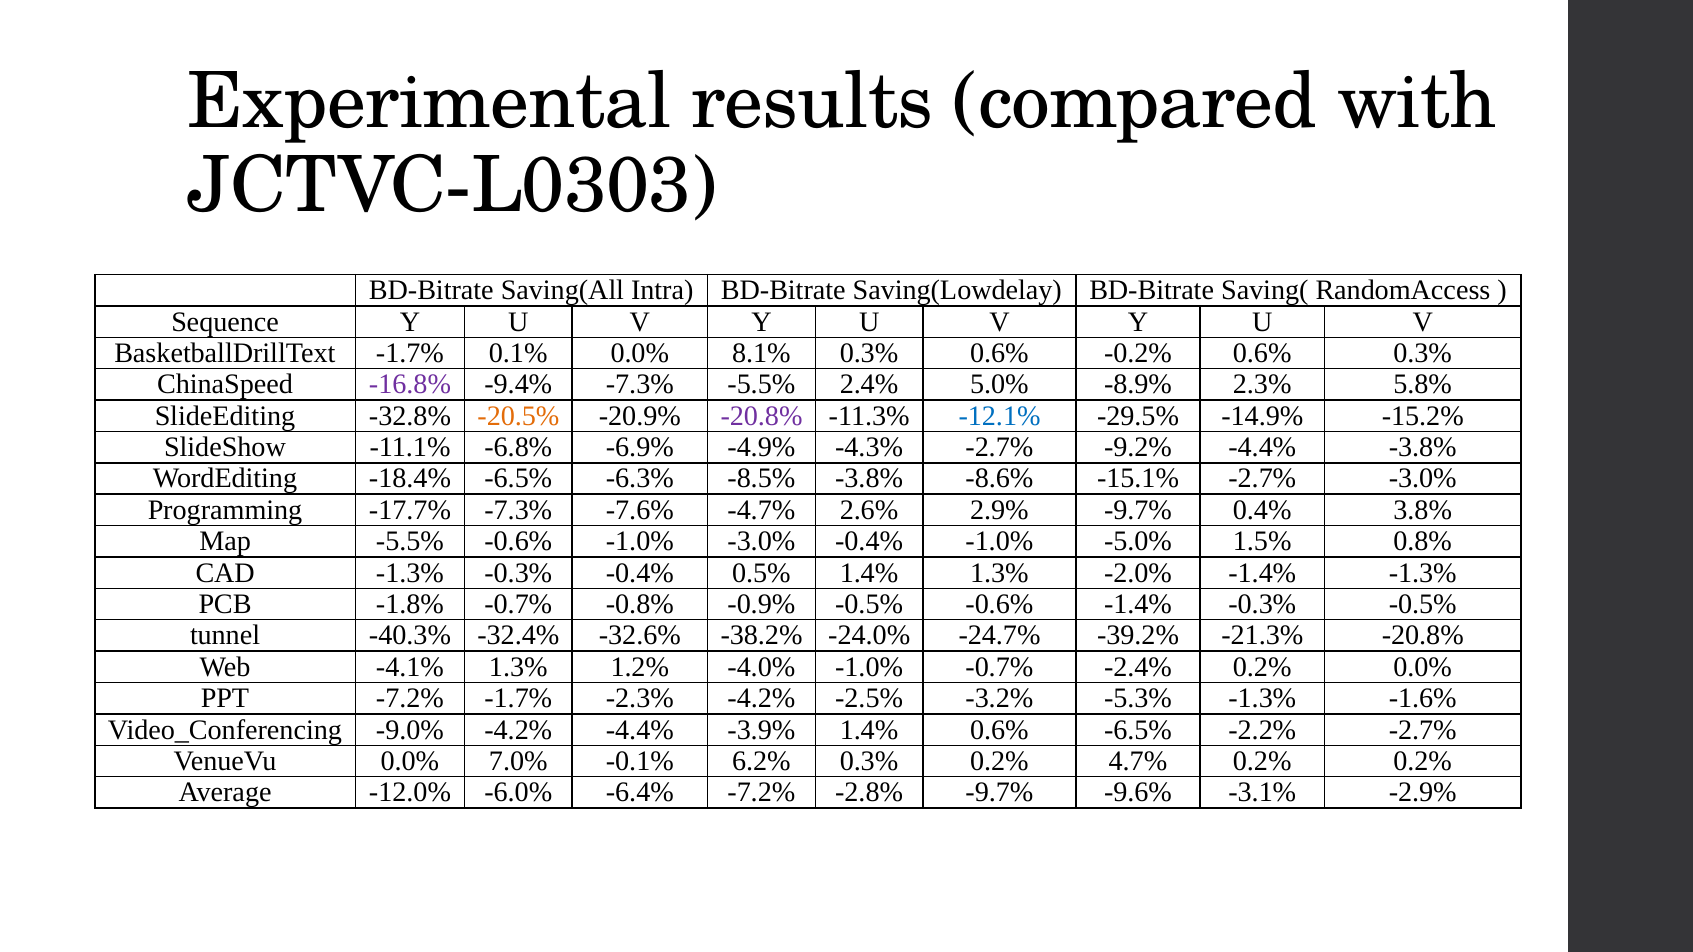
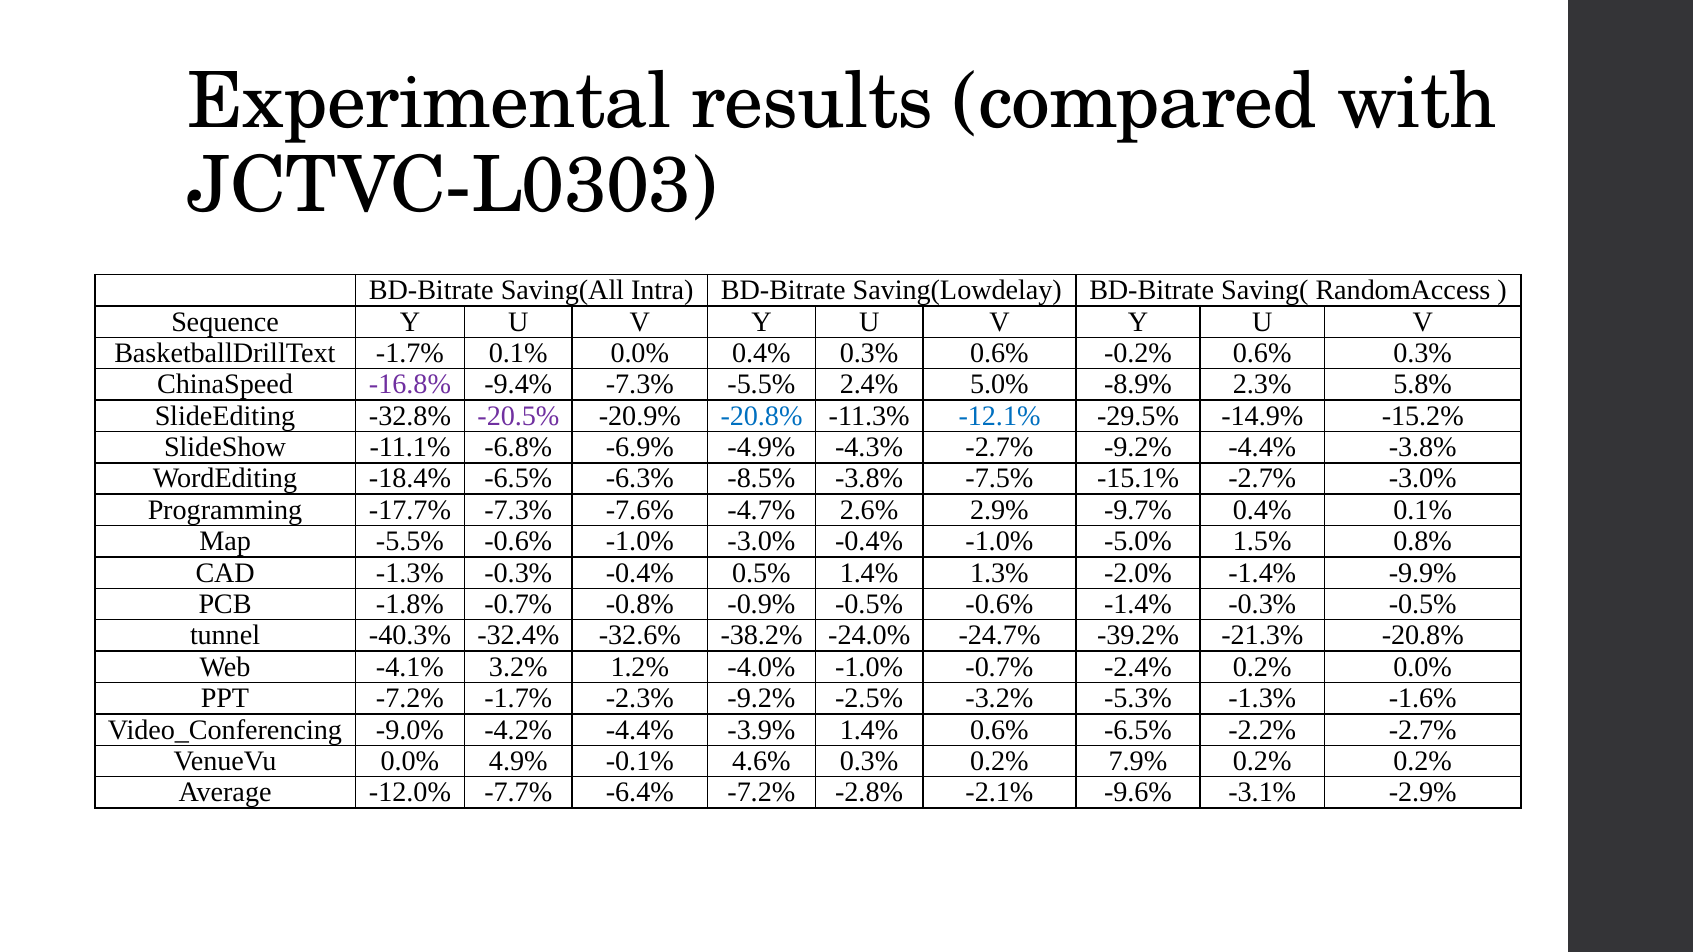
0.0% 8.1%: 8.1% -> 0.4% (761, 353)
-20.5% colour: orange -> purple (518, 416)
-20.8% colour: purple -> blue (762, 416)
-8.6%: -8.6% -> -7.5% (999, 479)
0.4% 3.8%: 3.8% -> 0.1% (1423, 510)
-1.4% -1.3%: -1.3% -> -9.9% (1423, 573)
-4.1% 1.3%: 1.3% -> 3.2% (518, 667)
-2.3% -4.2%: -4.2% -> -9.2% (761, 699)
7.0%: 7.0% -> 4.9% (518, 761)
6.2%: 6.2% -> 4.6% (761, 761)
4.7%: 4.7% -> 7.9% (1138, 761)
-6.0%: -6.0% -> -7.7% (518, 793)
-2.8% -9.7%: -9.7% -> -2.1% (999, 793)
